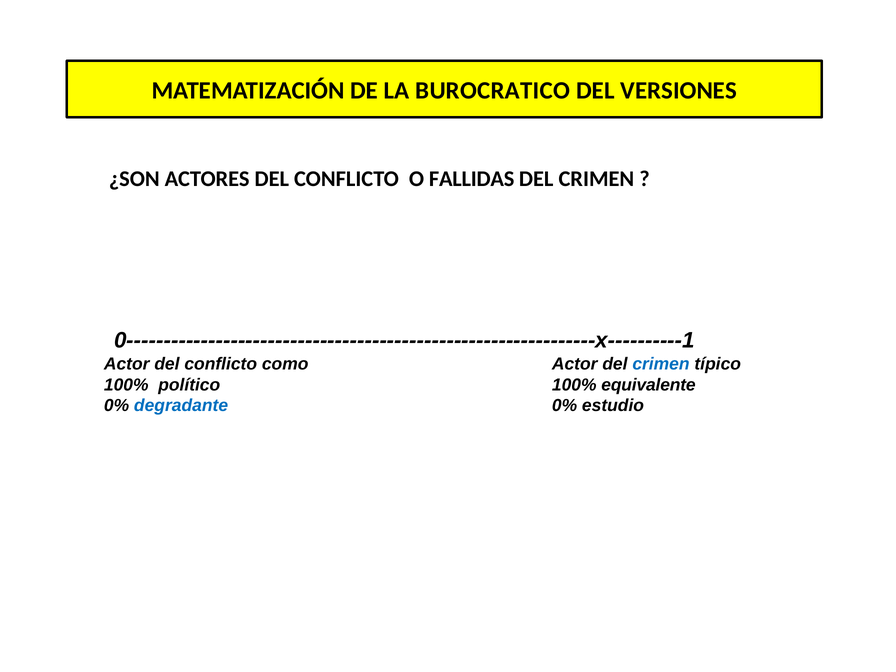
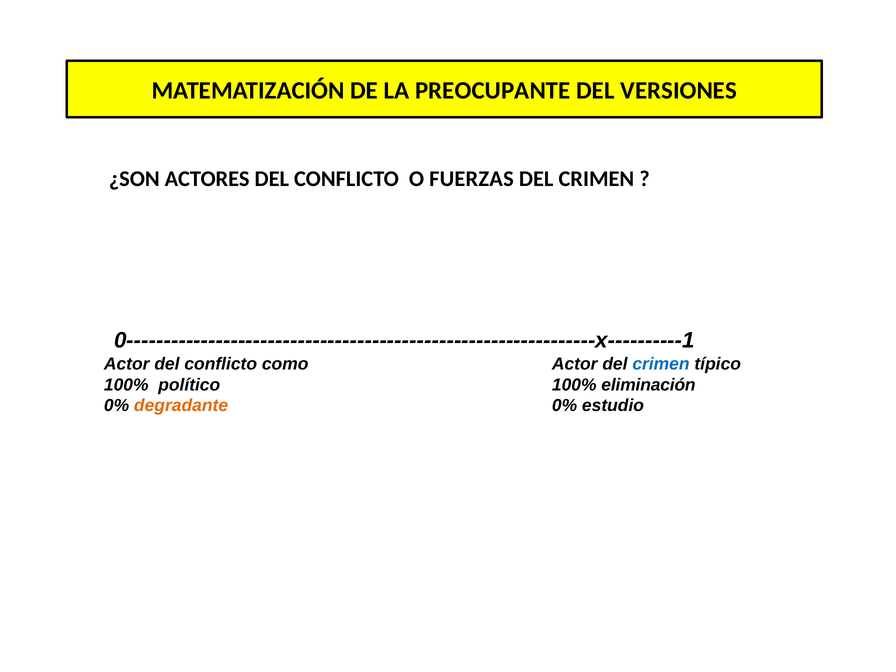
BUROCRATICO: BUROCRATICO -> PREOCUPANTE (493, 91)
FALLIDAS: FALLIDAS -> FUERZAS (471, 179)
equivalente: equivalente -> eliminación (648, 385)
degradante colour: blue -> orange (181, 406)
